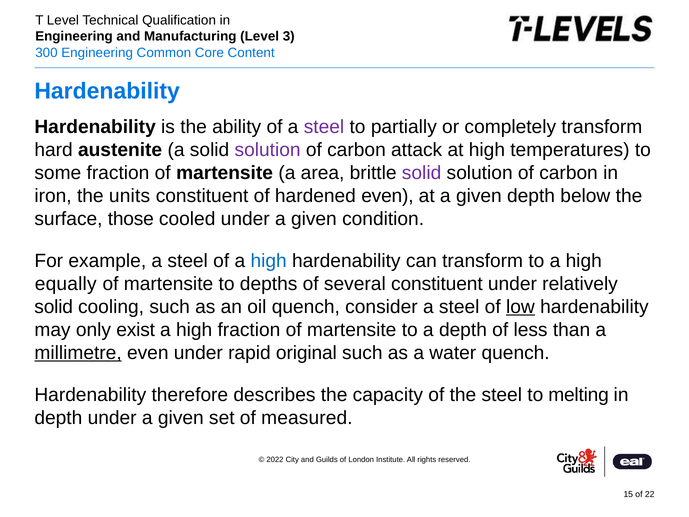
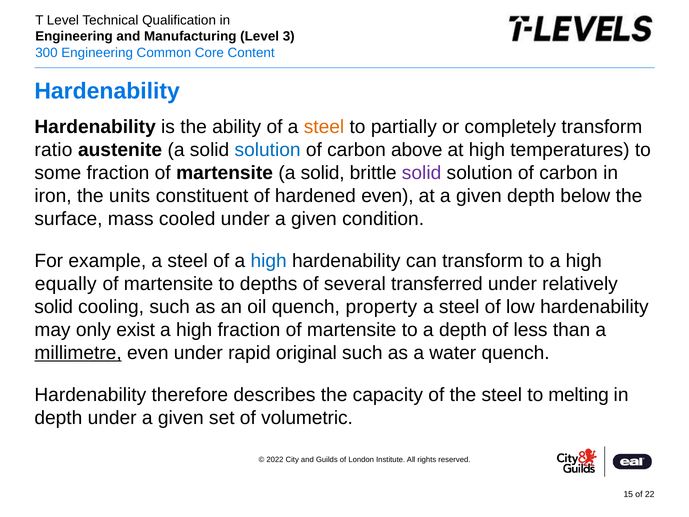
steel colour: purple -> orange (324, 127)
hard: hard -> ratio (53, 150)
solution colour: purple -> blue (268, 150)
attack: attack -> above (417, 150)
martensite a area: area -> solid (323, 173)
those: those -> mass (131, 219)
several constituent: constituent -> transferred (437, 284)
consider: consider -> property (381, 307)
low underline: present -> none (520, 307)
measured: measured -> volumetric (307, 418)
